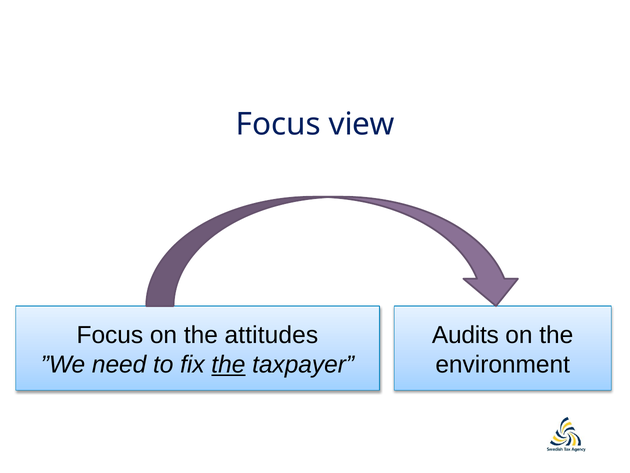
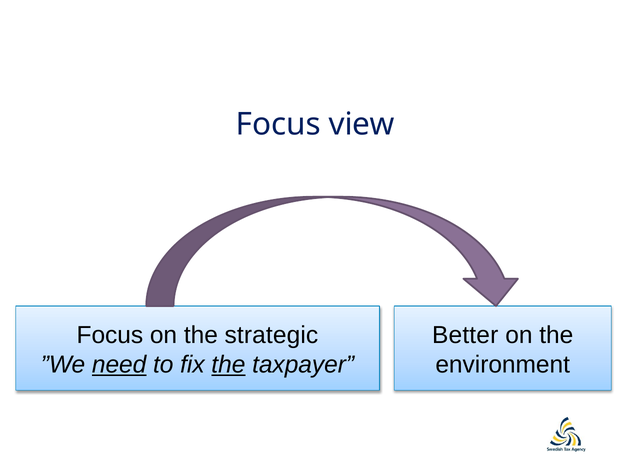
attitudes: attitudes -> strategic (271, 335)
Audits: Audits -> Better (465, 335)
need underline: none -> present (119, 364)
